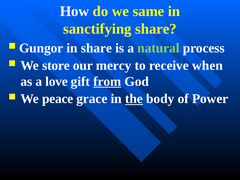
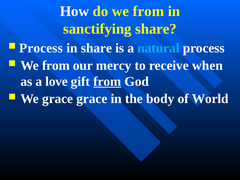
do we same: same -> from (148, 11)
Gungor: Gungor -> Process (41, 48)
natural colour: light green -> light blue (158, 48)
store: store -> from (56, 65)
We peace: peace -> grace (58, 99)
the underline: present -> none (134, 99)
Power: Power -> World (210, 99)
